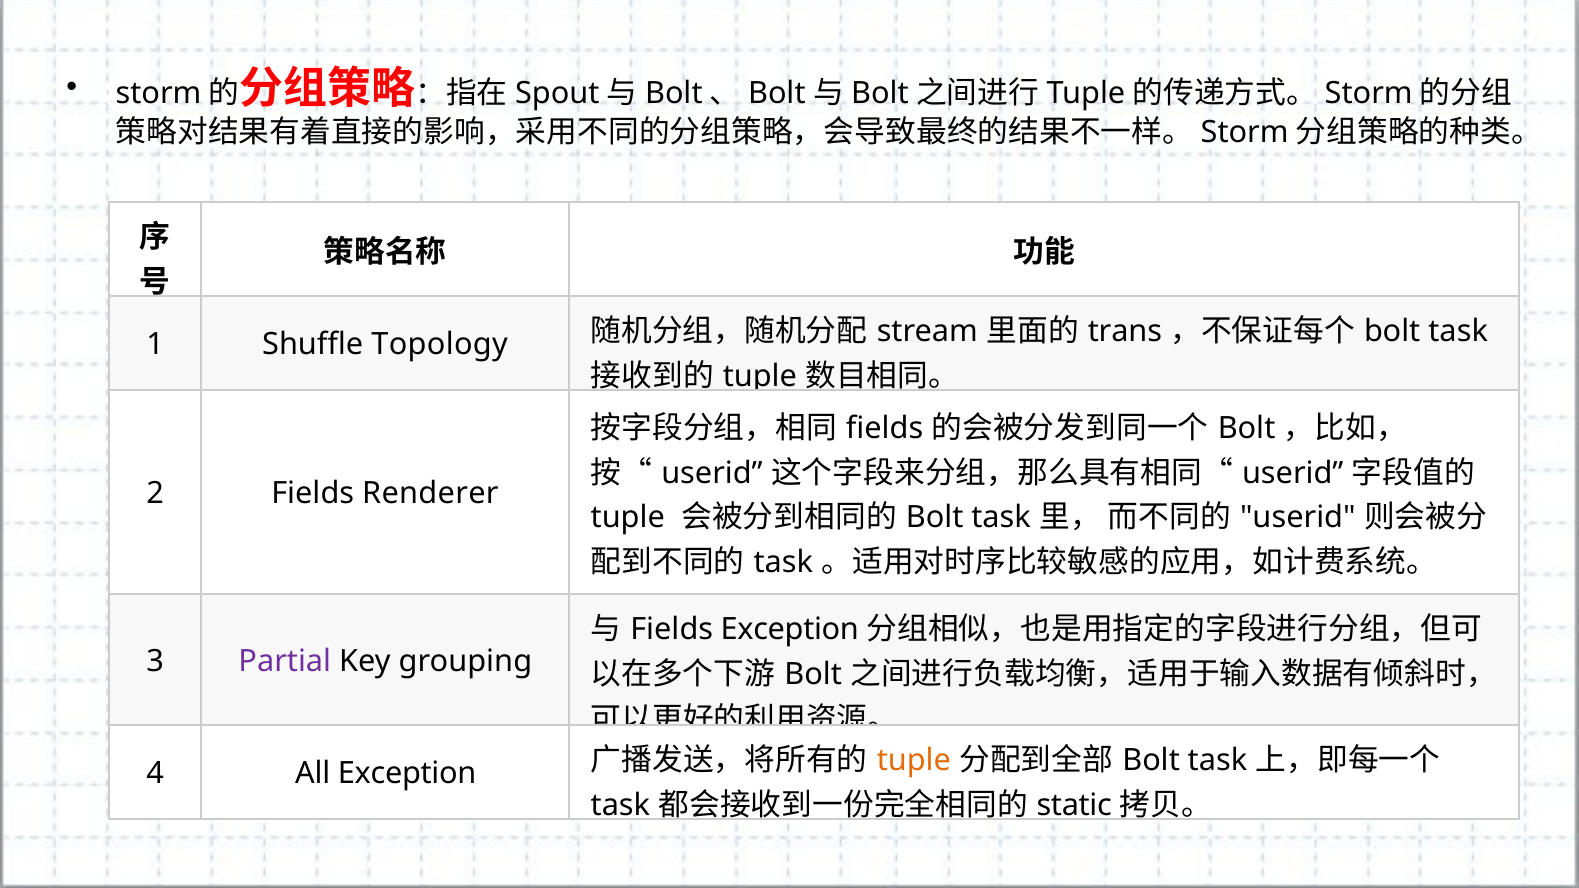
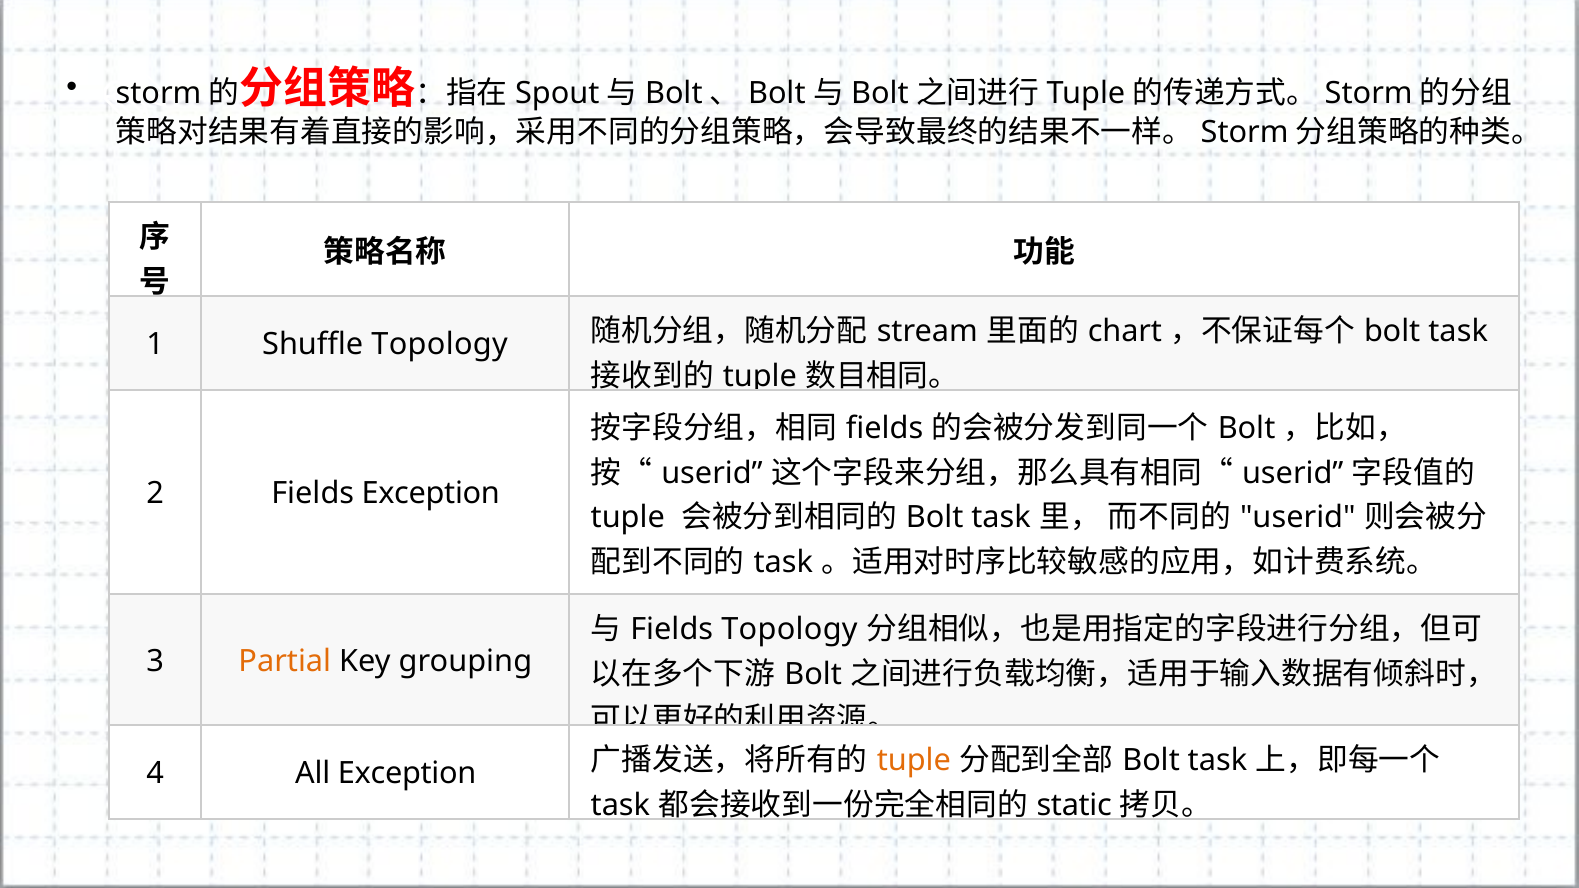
trans: trans -> chart (1125, 331)
Fields Renderer: Renderer -> Exception (431, 494)
Fields Exception: Exception -> Topology (789, 630)
Partial colour: purple -> orange (285, 662)
